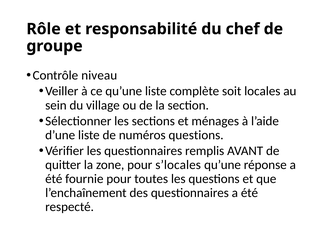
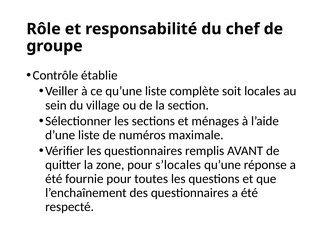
niveau: niveau -> établie (99, 75)
numéros questions: questions -> maximale (196, 135)
